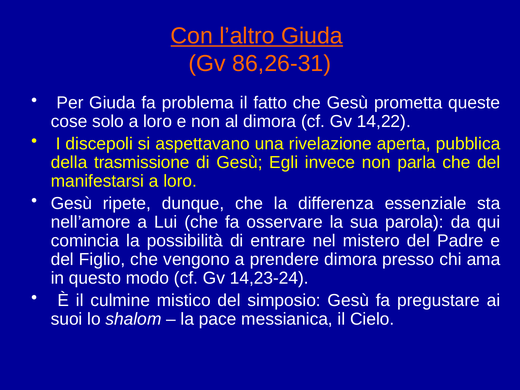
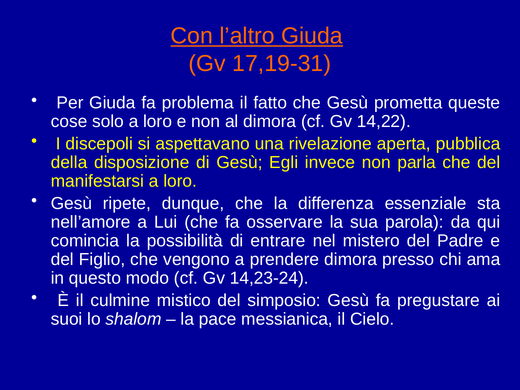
86,26-31: 86,26-31 -> 17,19-31 (282, 64)
trasmissione: trasmissione -> disposizione (142, 162)
